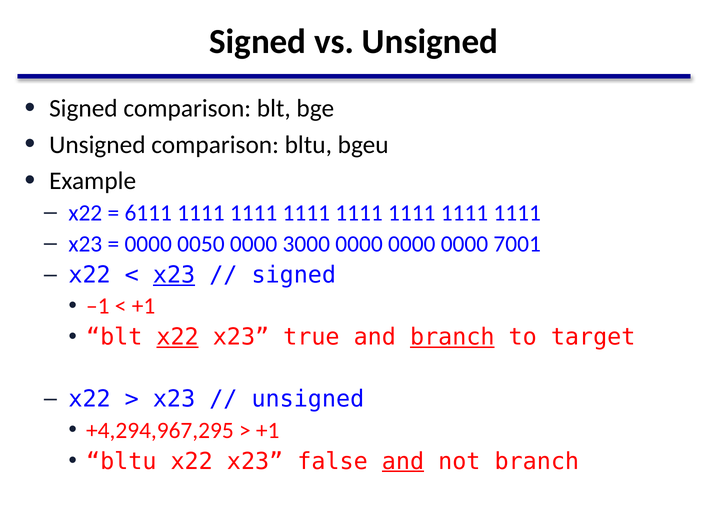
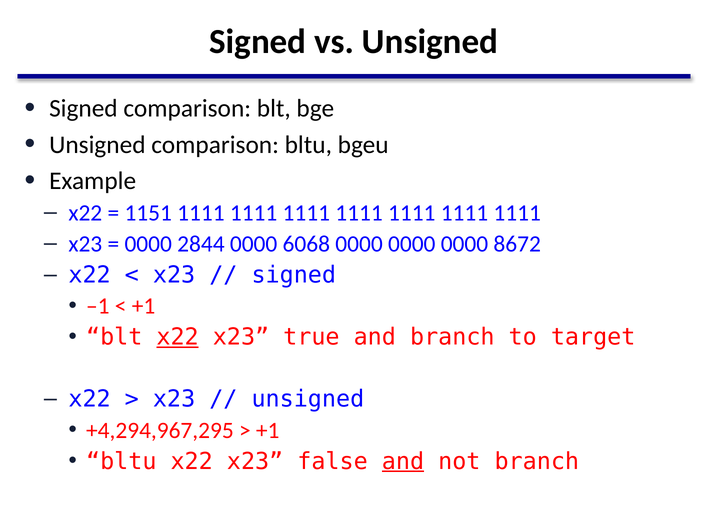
6111: 6111 -> 1151 (148, 213)
0050: 0050 -> 2844 (201, 244)
3000: 3000 -> 6068 (306, 244)
7001: 7001 -> 8672 (517, 244)
x23 underline: present -> none (174, 275)
branch underline: present -> none (452, 337)
